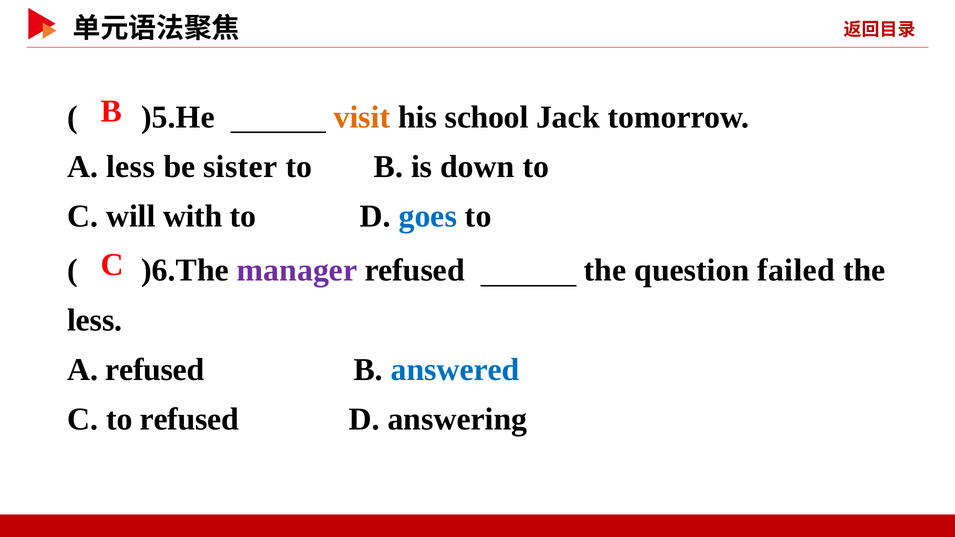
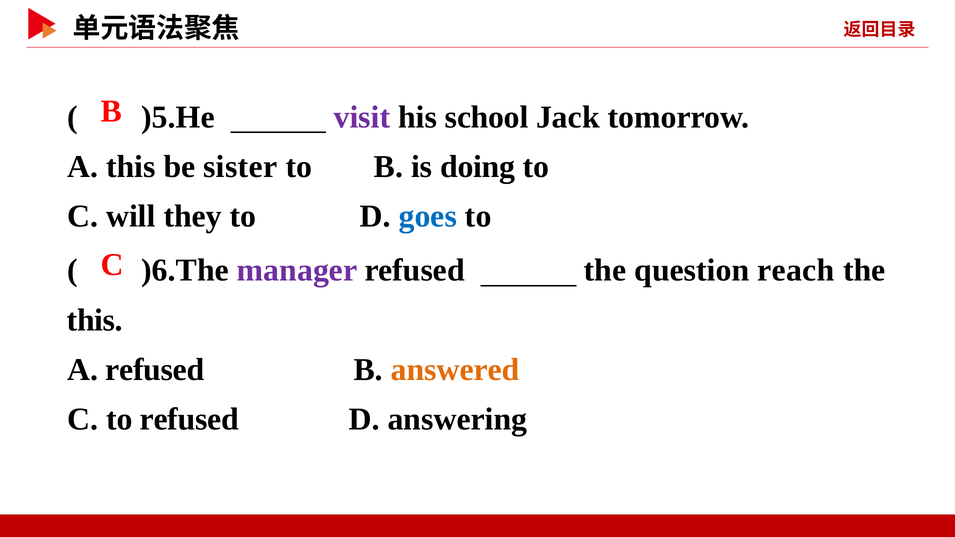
visit colour: orange -> purple (362, 117)
A less: less -> this (131, 167)
down: down -> doing (478, 167)
with: with -> they (193, 216)
failed: failed -> reach (796, 271)
less: less -> this (95, 320)
answered colour: blue -> orange (455, 370)
